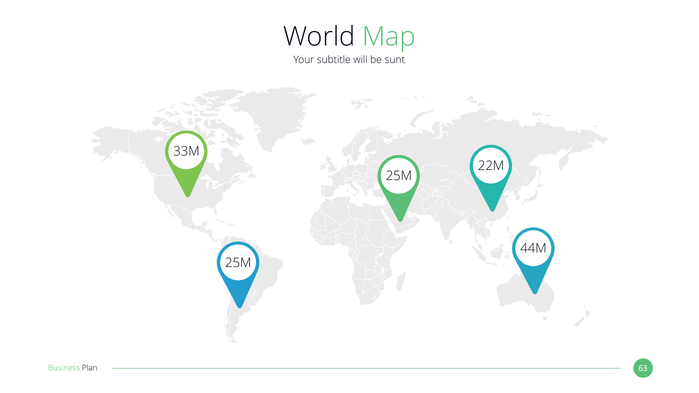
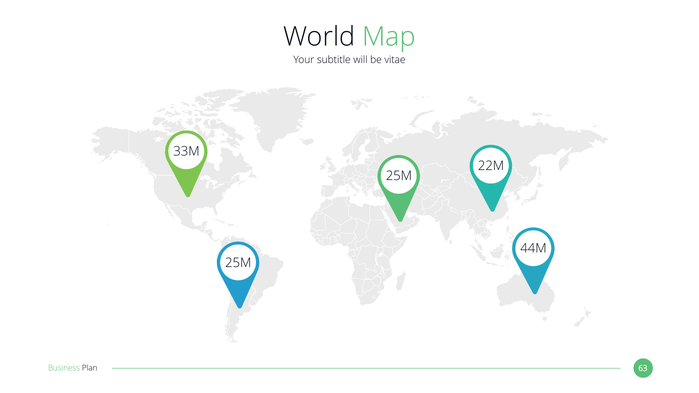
sunt: sunt -> vitae (395, 60)
